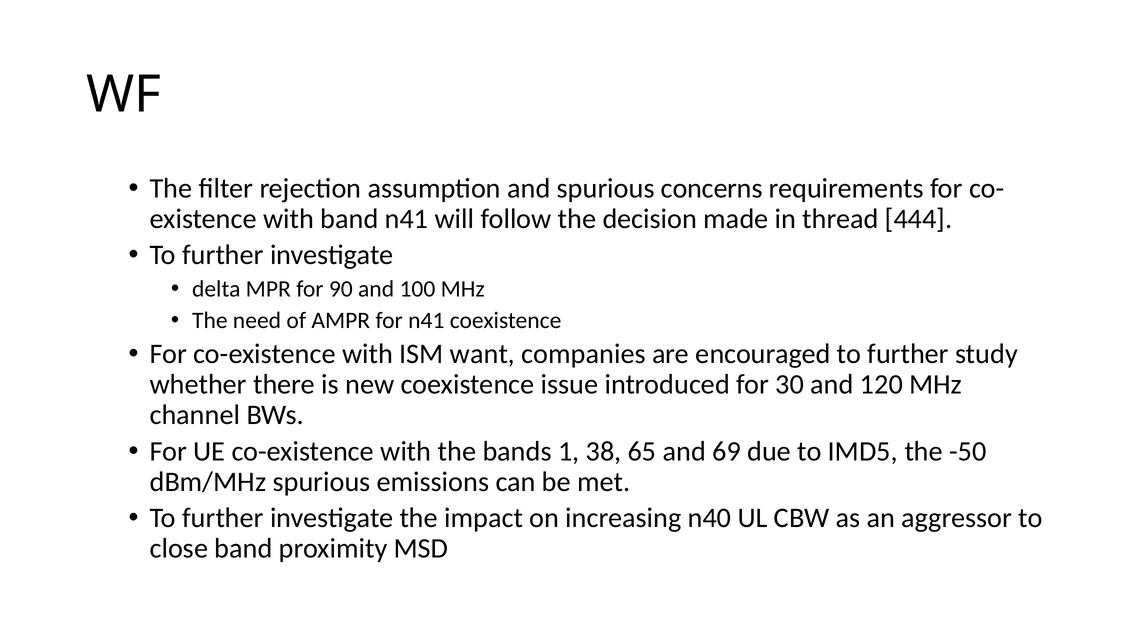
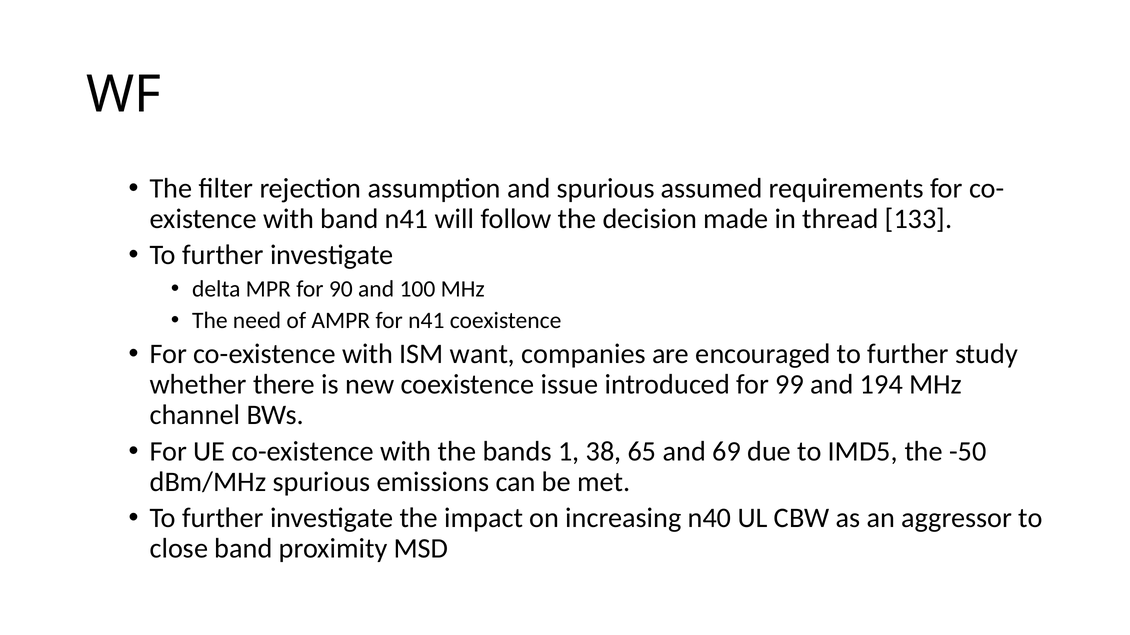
concerns: concerns -> assumed (712, 189)
444: 444 -> 133 (919, 219)
30: 30 -> 99 (790, 385)
120: 120 -> 194 (881, 385)
